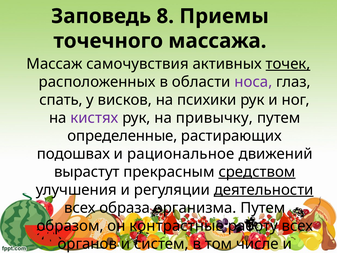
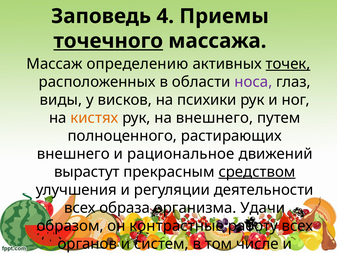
8: 8 -> 4 (165, 16)
точечного underline: none -> present (108, 41)
самочувствия: самочувствия -> определению (137, 64)
спать: спать -> виды (61, 100)
кистях colour: purple -> orange (94, 118)
на привычку: привычку -> внешнего (214, 118)
определенные: определенные -> полноценного (122, 136)
подошвах: подошвах -> внешнего (73, 154)
деятельности underline: present -> none (264, 190)
организма Путем: Путем -> Удачи (263, 208)
